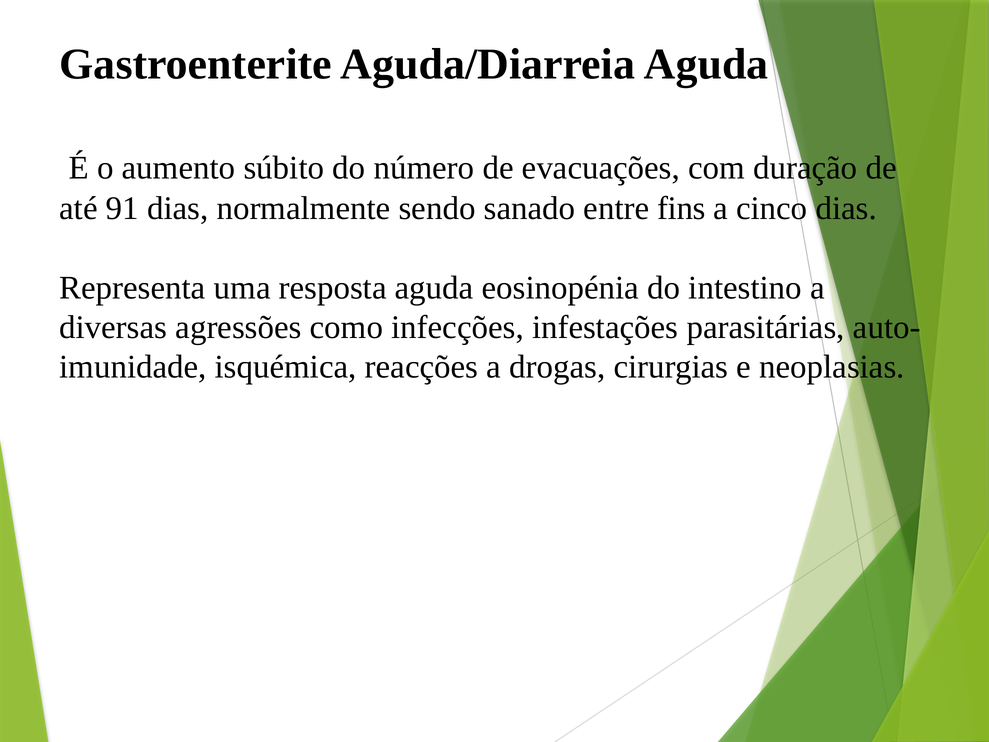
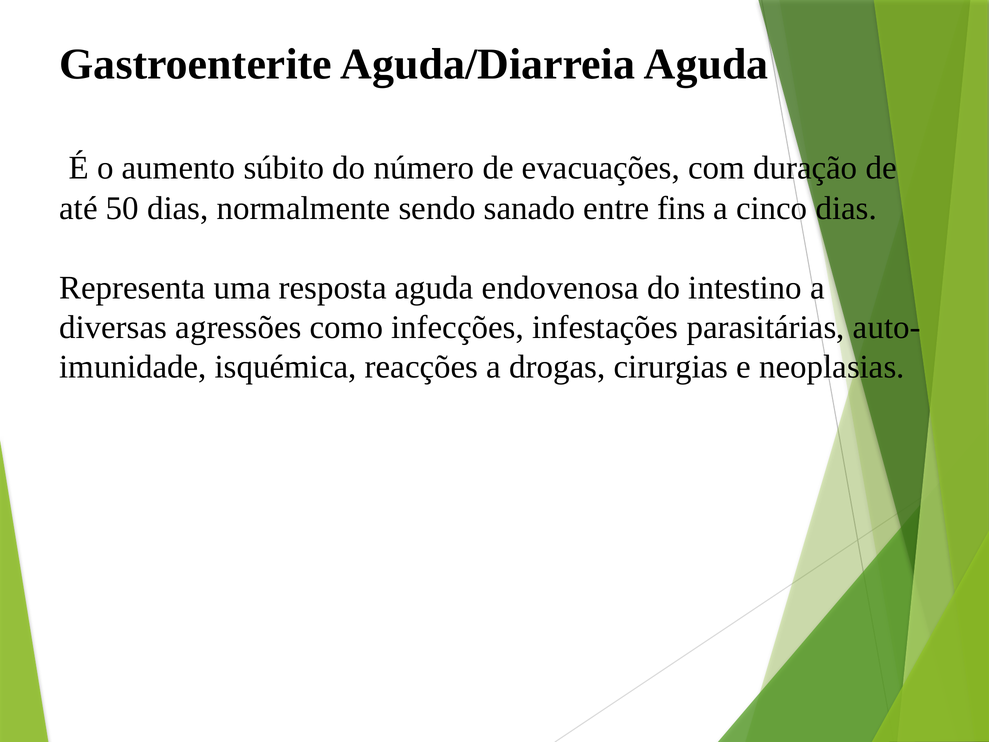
91: 91 -> 50 (122, 208)
eosinopénia: eosinopénia -> endovenosa (560, 288)
